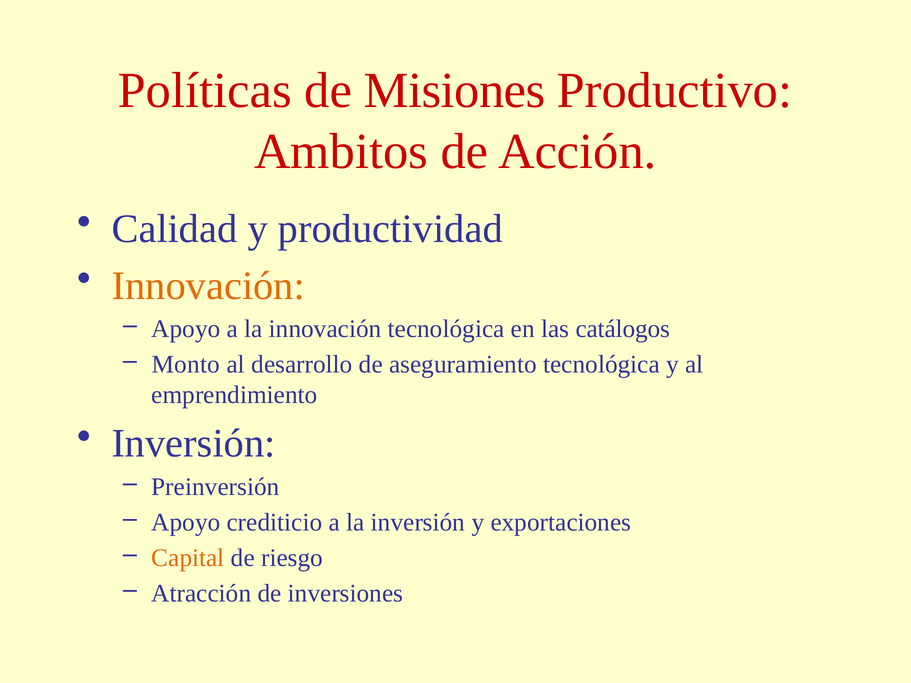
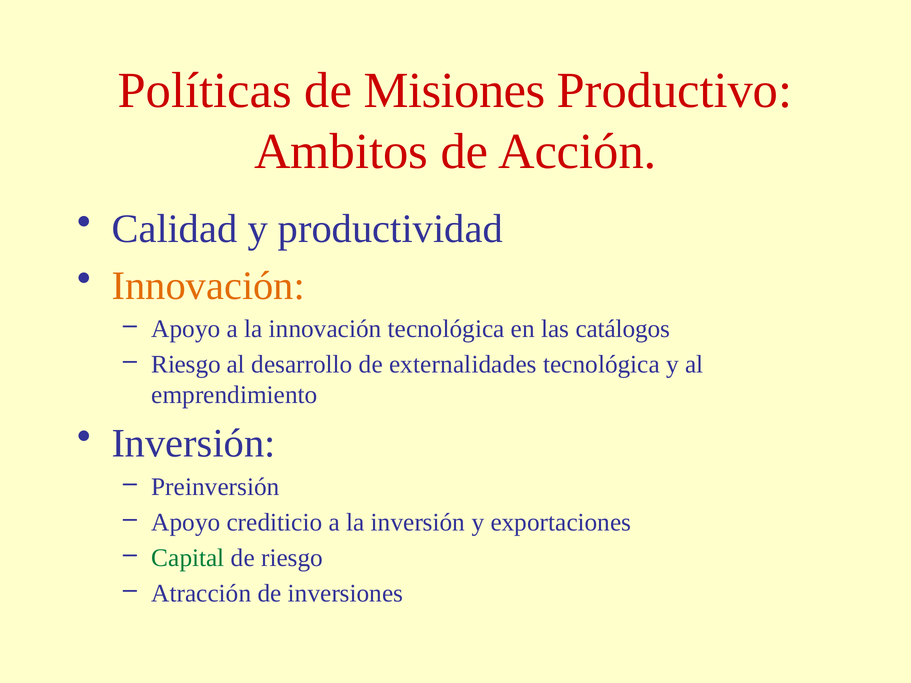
Monto: Monto -> Riesgo (186, 365)
aseguramiento: aseguramiento -> externalidades (463, 365)
Capital colour: orange -> green (188, 558)
